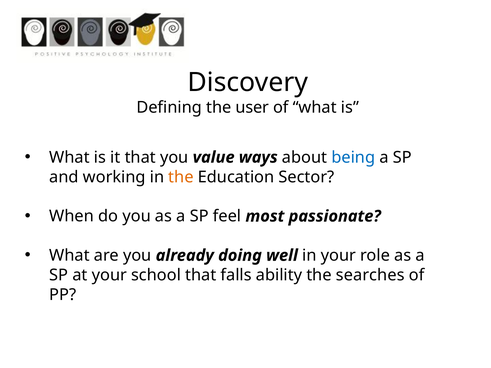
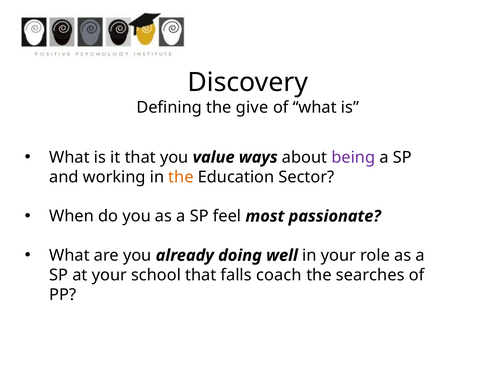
user: user -> give (252, 108)
being colour: blue -> purple (353, 157)
ability: ability -> coach (279, 275)
